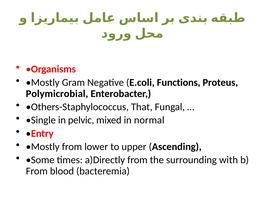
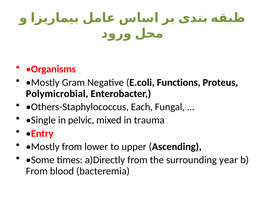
That: That -> Each (142, 107)
normal: normal -> trauma (149, 120)
with: with -> year (229, 160)
